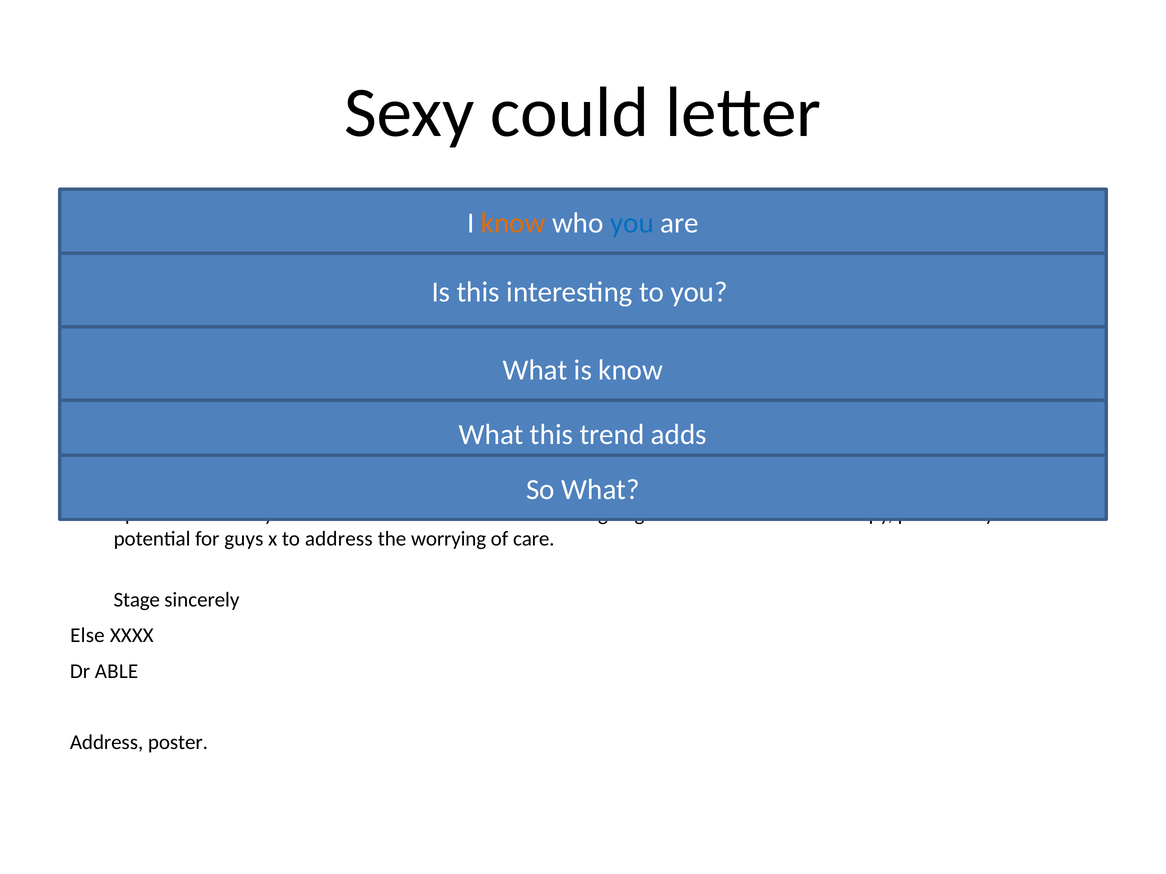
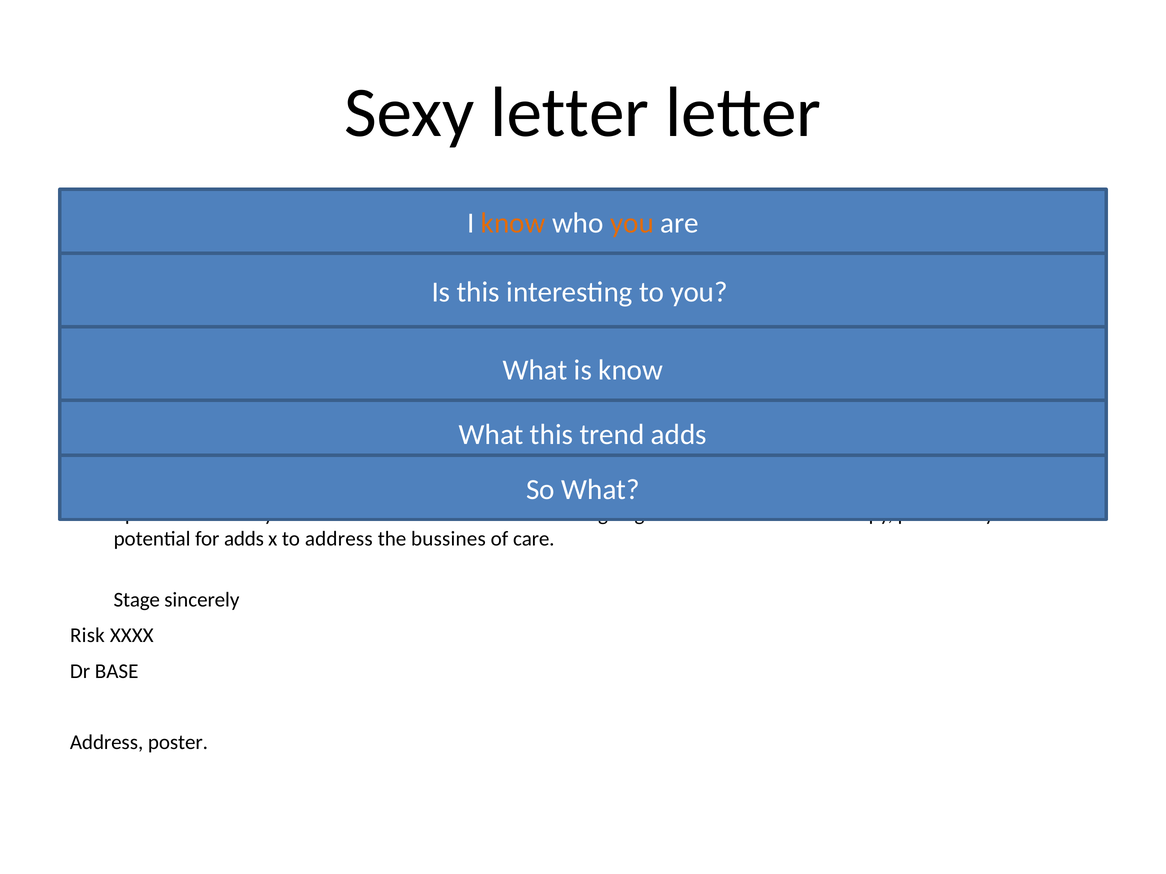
Sexy could: could -> letter (570, 113)
you colour: blue -> orange (632, 223)
for guys: guys -> adds (244, 539)
the worrying: worrying -> bussines (448, 539)
Else: Else -> Risk (87, 636)
Dr ABLE: ABLE -> BASE (117, 671)
